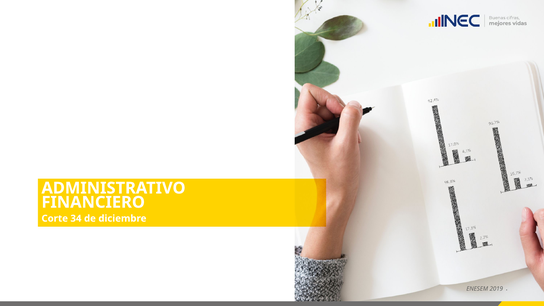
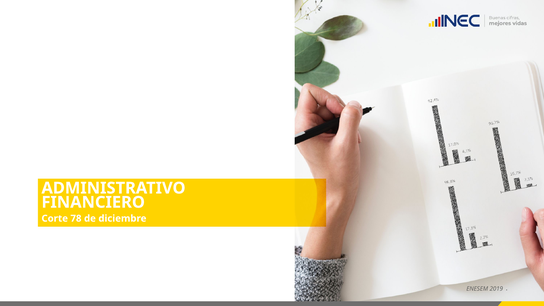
34: 34 -> 78 (76, 218)
